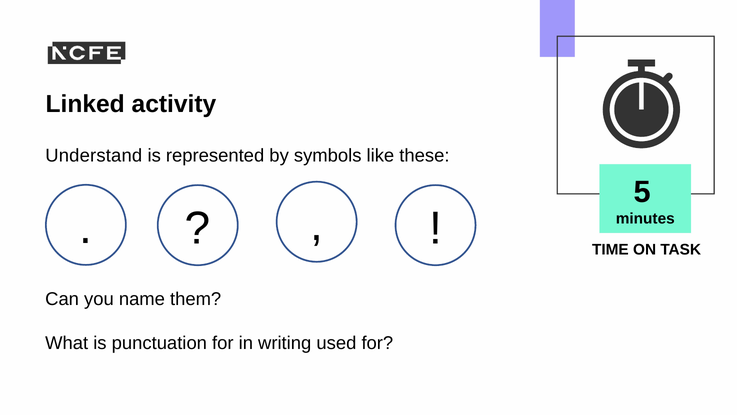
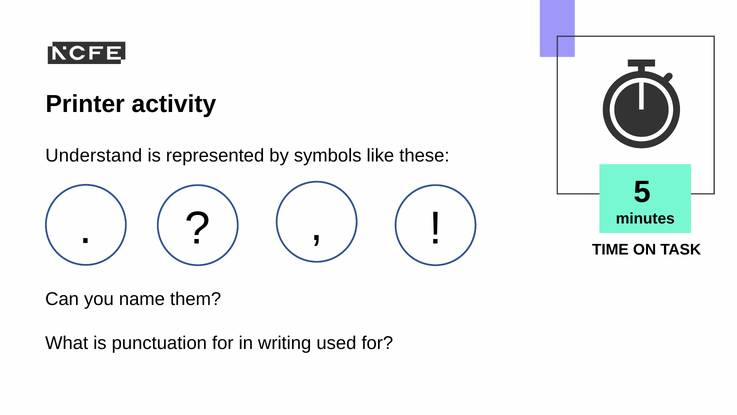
Linked: Linked -> Printer (85, 104)
